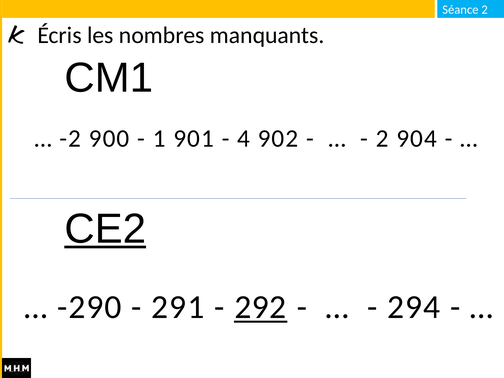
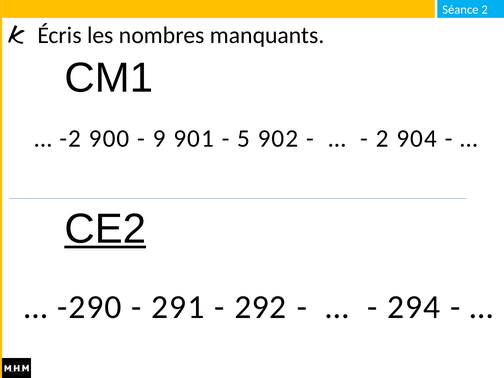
1: 1 -> 9 (159, 138)
4: 4 -> 5 (244, 138)
292 underline: present -> none (260, 307)
